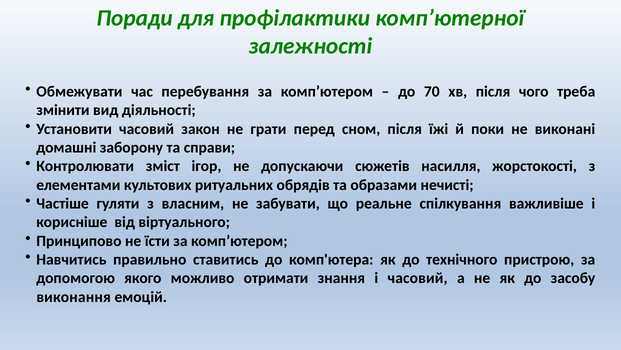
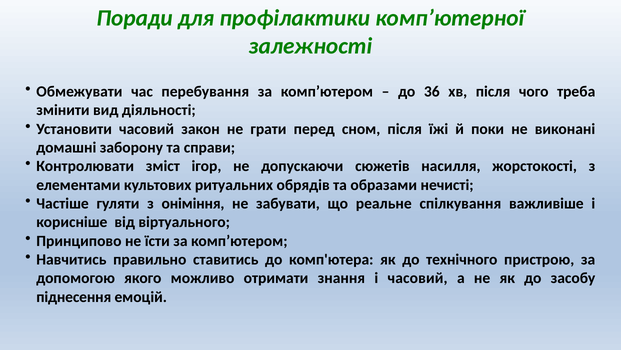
70: 70 -> 36 (432, 91)
власним: власним -> оніміння (193, 203)
виконання: виконання -> піднесення (74, 296)
